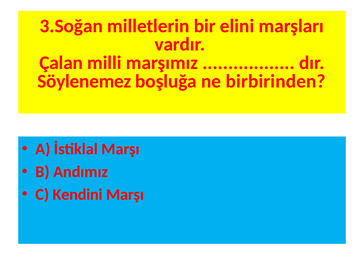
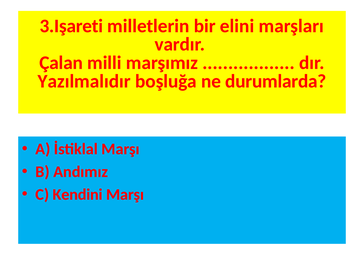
3.Soğan: 3.Soğan -> 3.Işareti (71, 26)
Söylenemez: Söylenemez -> Yazılmalıdır (84, 81)
birbirinden: birbirinden -> durumlarda (276, 81)
